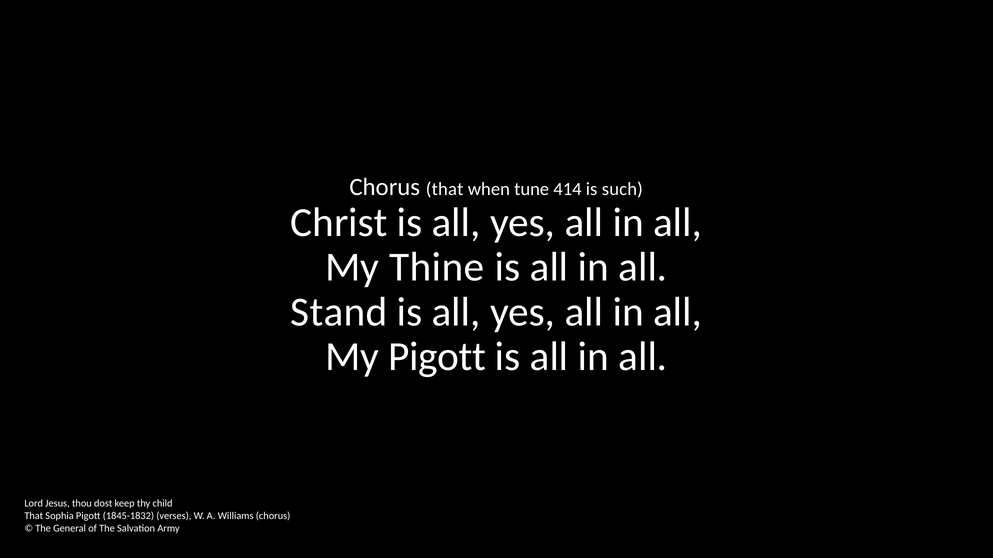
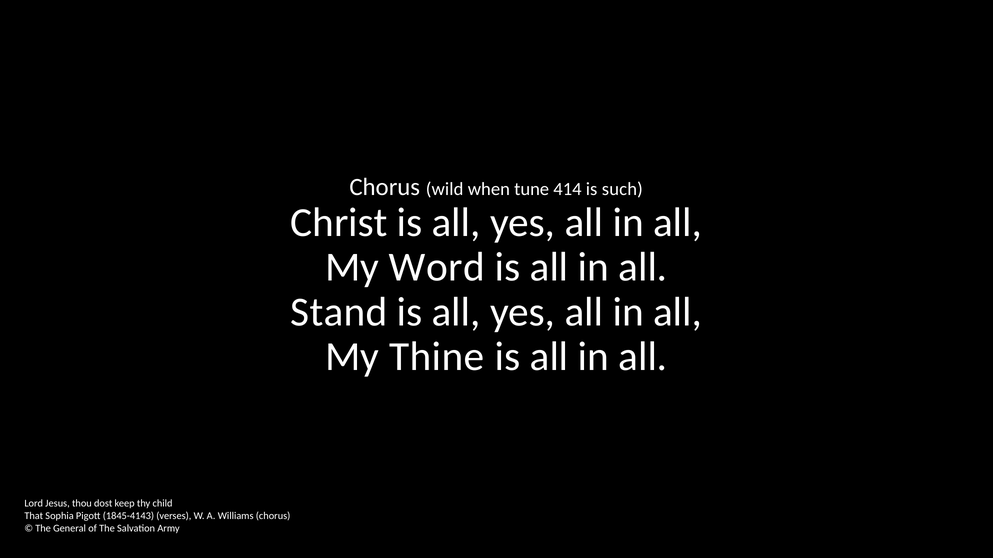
Chorus that: that -> wild (445, 189)
Thine: Thine -> Word (437, 268)
My Pigott: Pigott -> Thine (437, 357)
1845-1832: 1845-1832 -> 1845-4143 (128, 516)
